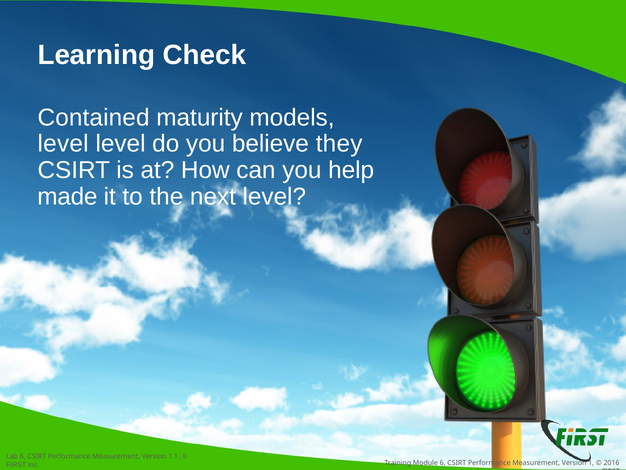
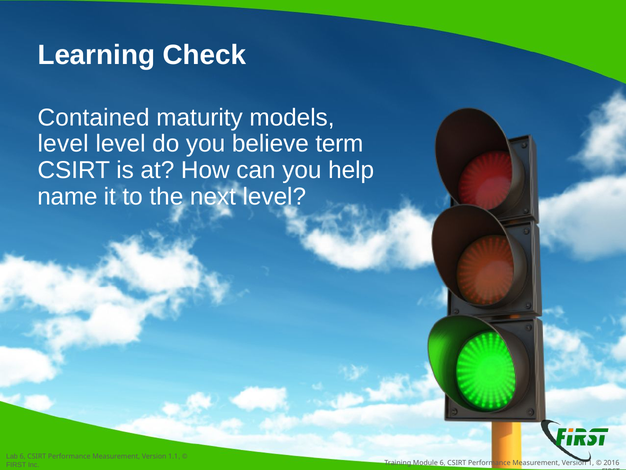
they: they -> term (339, 144)
made: made -> name (67, 196)
